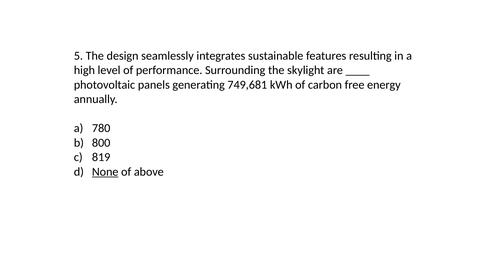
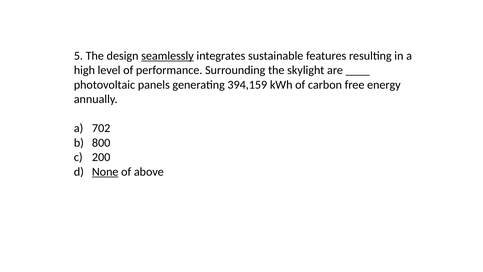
seamlessly underline: none -> present (167, 56)
749,681: 749,681 -> 394,159 (247, 85)
780: 780 -> 702 (101, 128)
819: 819 -> 200 (101, 157)
